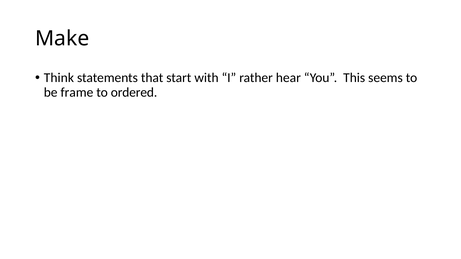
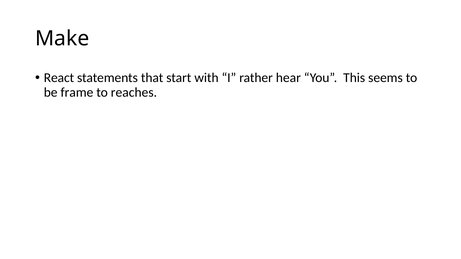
Think: Think -> React (59, 78)
ordered: ordered -> reaches (134, 92)
